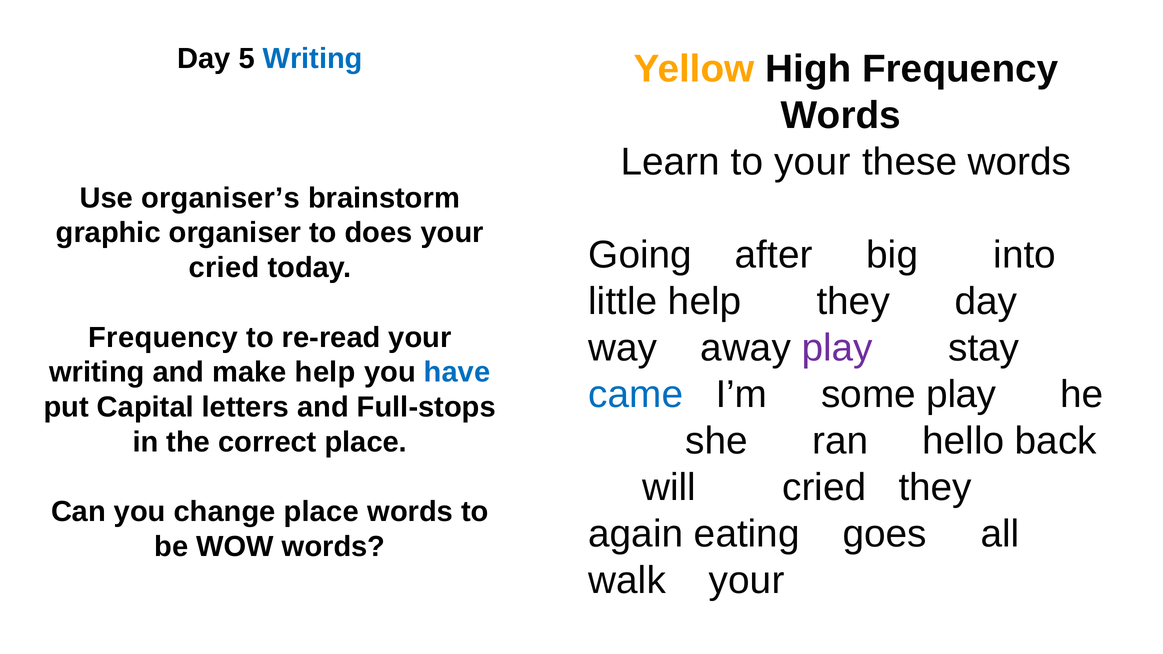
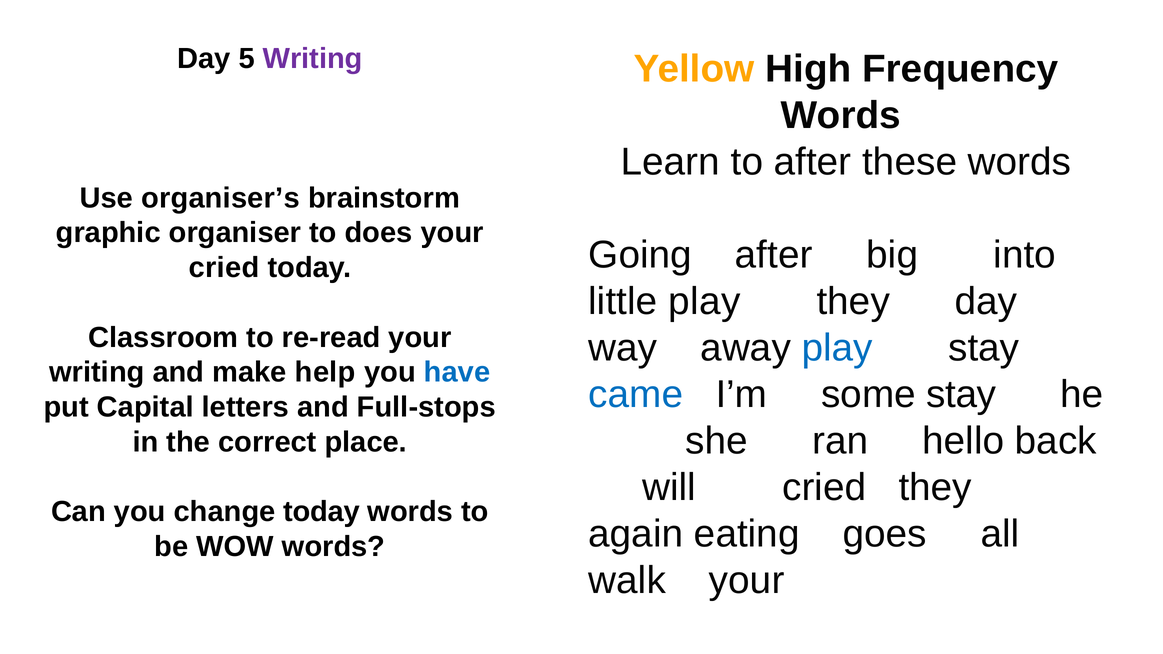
Writing colour: blue -> purple (313, 58)
to your: your -> after (813, 162)
little help: help -> play (704, 302)
Frequency: Frequency -> Classroom (163, 338)
play colour: purple -> blue (837, 348)
some play: play -> stay (961, 395)
change place: place -> today (322, 512)
